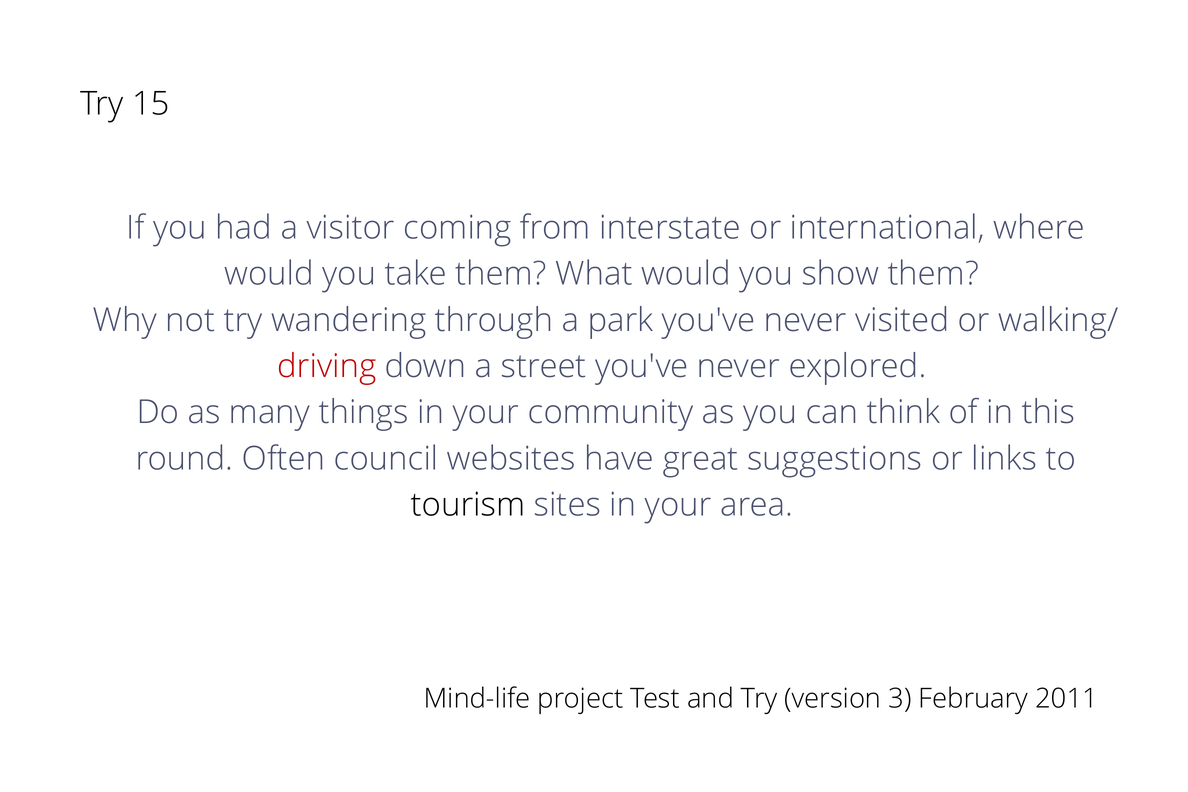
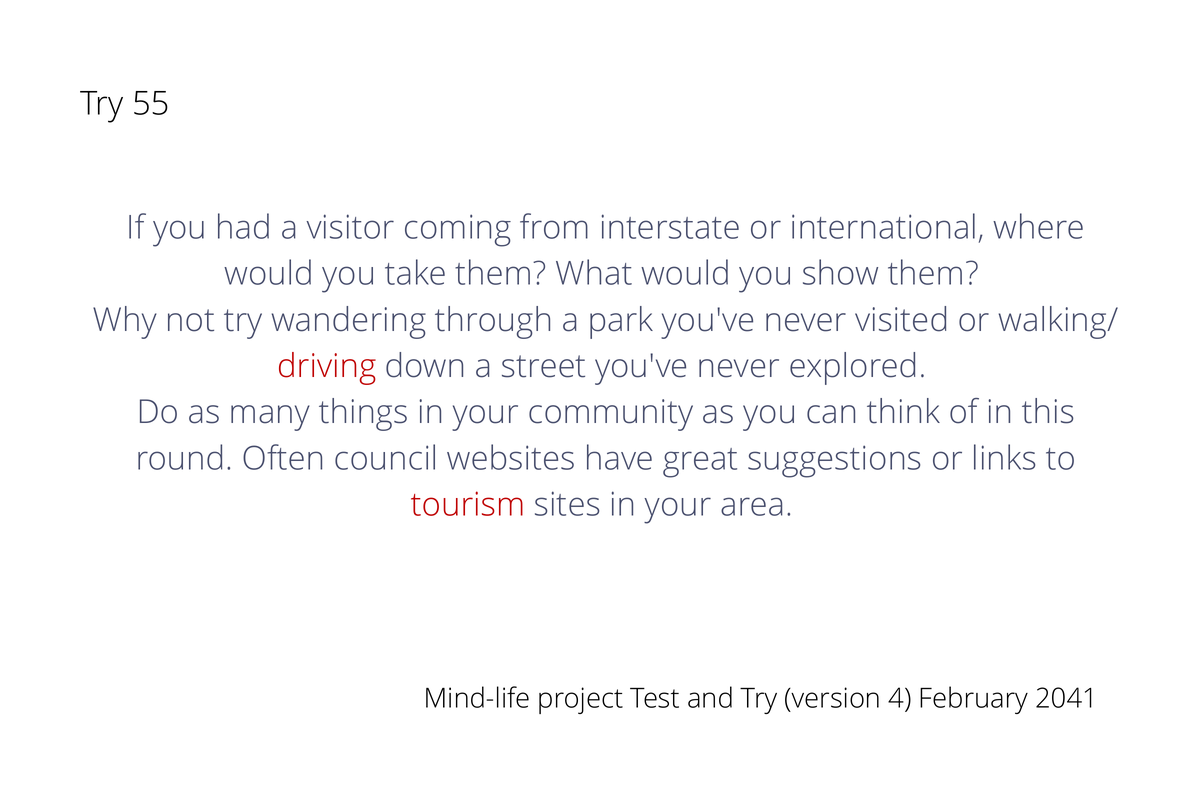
15: 15 -> 55 (151, 104)
tourism colour: black -> red (468, 505)
3: 3 -> 4 (900, 699)
2011: 2011 -> 2041 (1067, 699)
